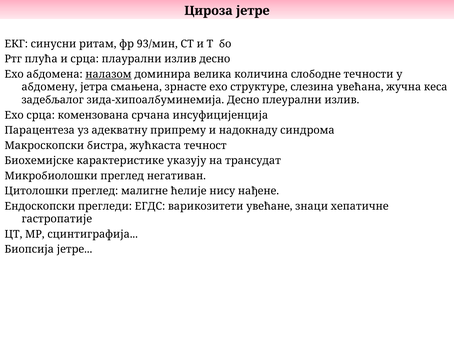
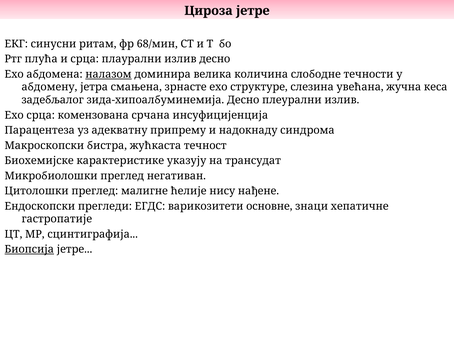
93/мин: 93/мин -> 68/мин (157, 44)
увећане: увећане -> основне (269, 206)
Биопсија underline: none -> present (29, 249)
